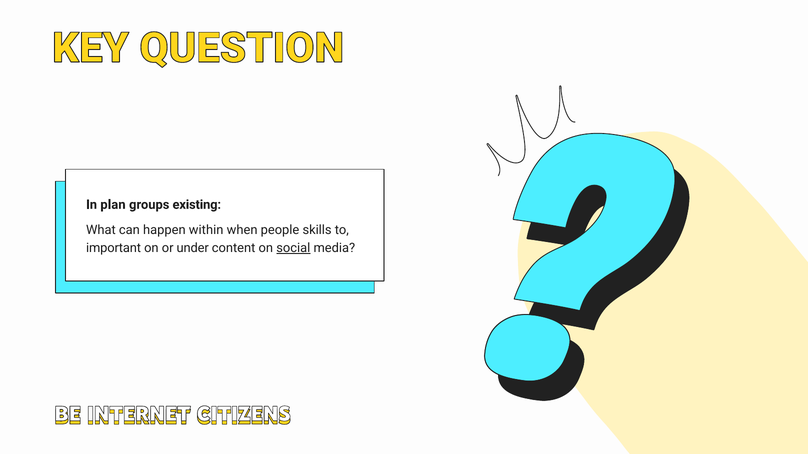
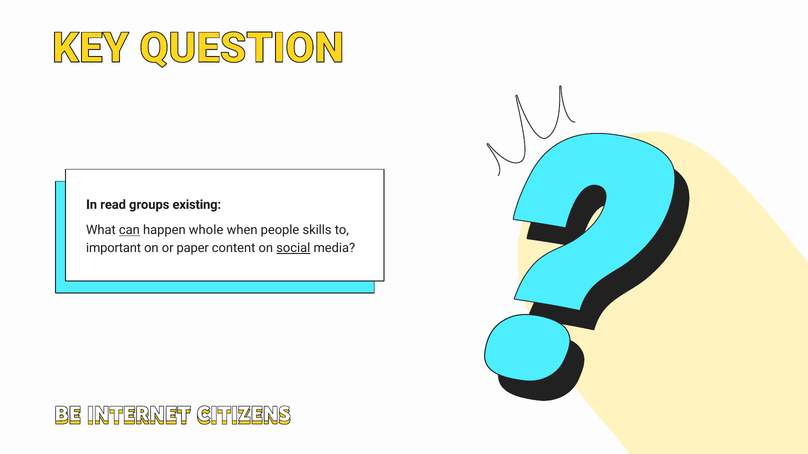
plan: plan -> read (113, 205)
can underline: none -> present (129, 230)
within: within -> whole (206, 230)
under: under -> paper (193, 248)
